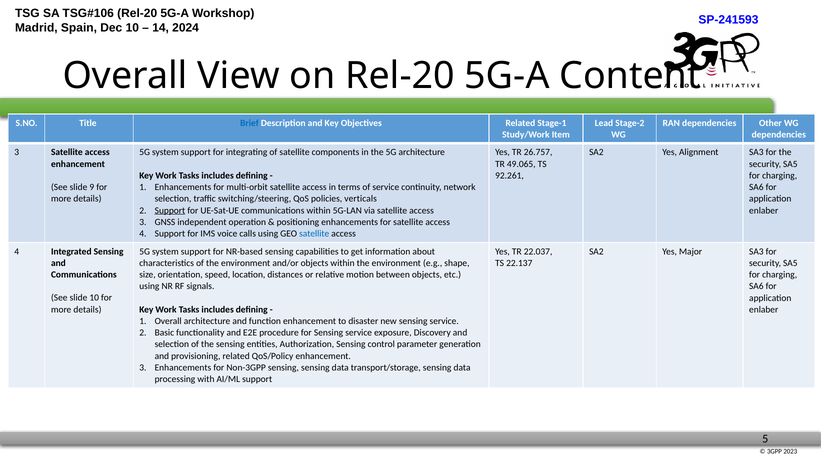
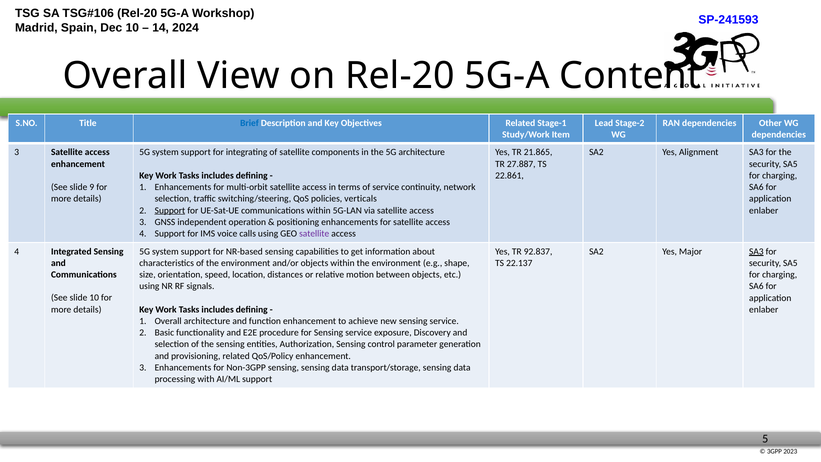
26.757: 26.757 -> 21.865 (538, 152)
49.065: 49.065 -> 27.887 (521, 164)
92.261: 92.261 -> 22.861 (509, 175)
satellite colour: blue -> purple (314, 234)
22.037: 22.037 -> 92.837 (538, 251)
SA3 underline: none -> present (756, 251)
disaster: disaster -> achieve (363, 321)
